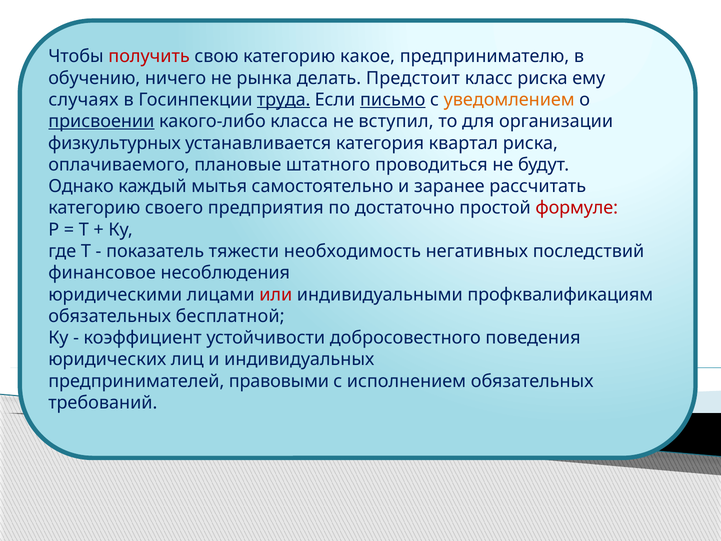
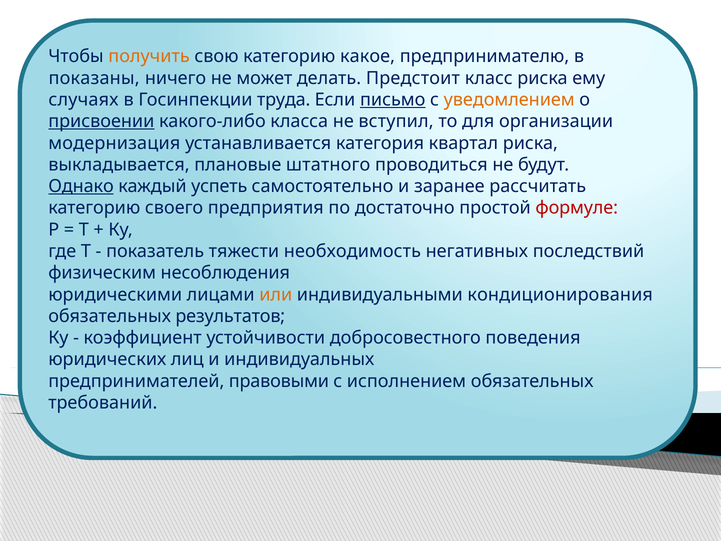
получить colour: red -> orange (149, 57)
обучению: обучению -> показаны (94, 78)
рынка: рынка -> может (264, 78)
труда underline: present -> none (284, 100)
физкультурных: физкультурных -> модернизация (114, 143)
оплачиваемого: оплачиваемого -> выкладывается (119, 165)
Однако underline: none -> present (81, 186)
мытья: мытья -> успеть (219, 186)
финансовое: финансовое -> физическим (102, 273)
или colour: red -> orange (276, 294)
профквалификациям: профквалификациям -> кондиционирования (560, 294)
бесплатной: бесплатной -> результатов (230, 316)
